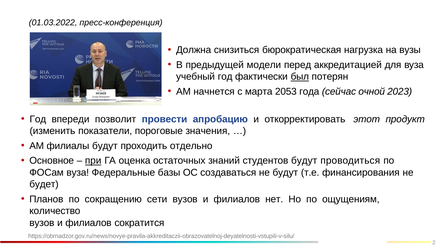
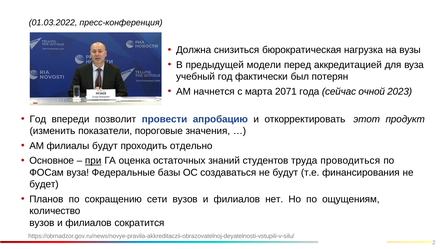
был underline: present -> none (300, 77)
2053: 2053 -> 2071 (286, 92)
студентов будут: будут -> труда (304, 161)
